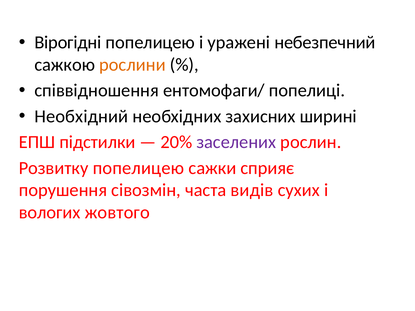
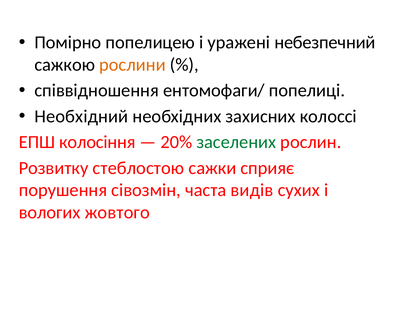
Вірогідні: Вірогідні -> Помірно (68, 43)
ширині: ширині -> колоссі (328, 116)
підстилки: підстилки -> колосіння (97, 142)
заселених colour: purple -> green (236, 142)
Розвитку попелицею: попелицею -> стеблостою (138, 168)
